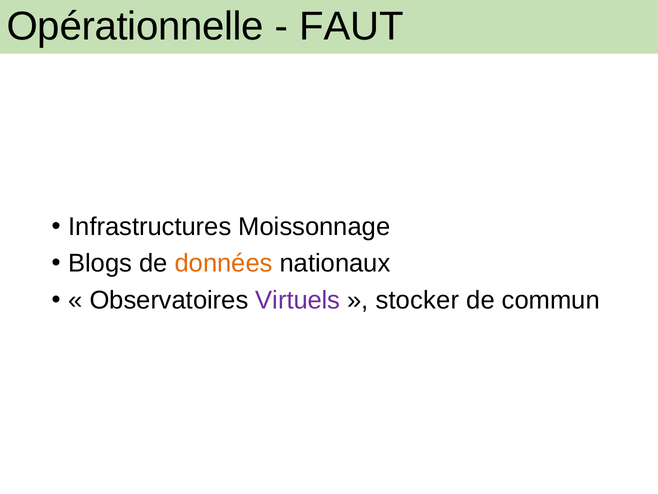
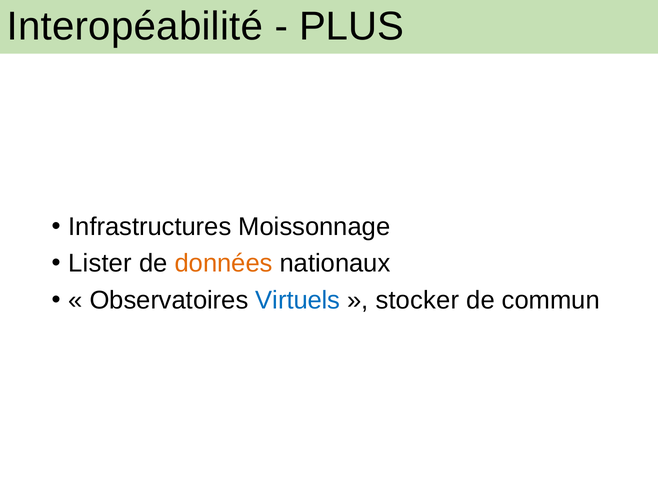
Opérationnelle: Opérationnelle -> Interopéabilité (135, 27)
FAUT: FAUT -> PLUS (352, 27)
Blogs: Blogs -> Lister (100, 263)
Virtuels colour: purple -> blue (298, 300)
